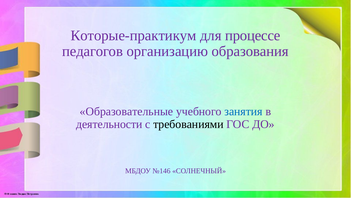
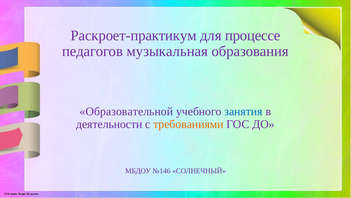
Которые-практикум: Которые-практикум -> Раскроет-практикум (134, 35)
организацию: организацию -> музыкальная (167, 51)
Образовательные: Образовательные -> Образовательной (126, 111)
требованиями colour: black -> orange (188, 124)
